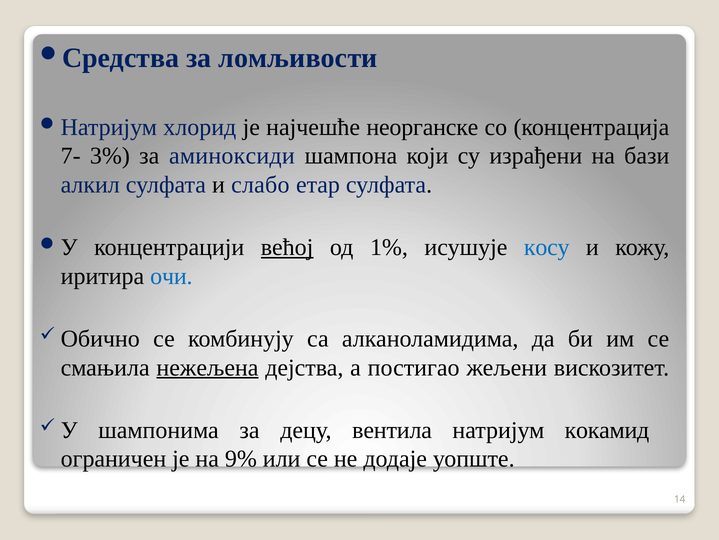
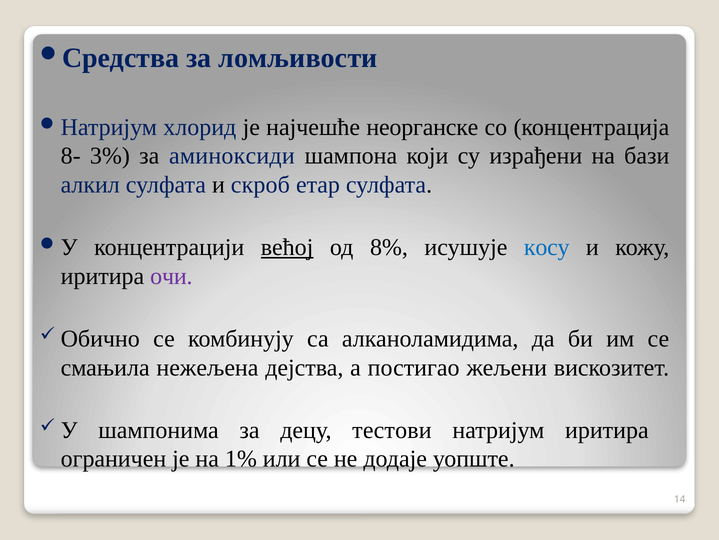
7-: 7- -> 8- (71, 156)
слабо: слабо -> скроб (260, 185)
1%: 1% -> 8% (389, 247)
очи colour: blue -> purple (171, 276)
нежељена underline: present -> none (207, 367)
вентила: вентила -> тестови (392, 430)
натријум кокамид: кокамид -> иритира (607, 430)
9%: 9% -> 1% (241, 458)
